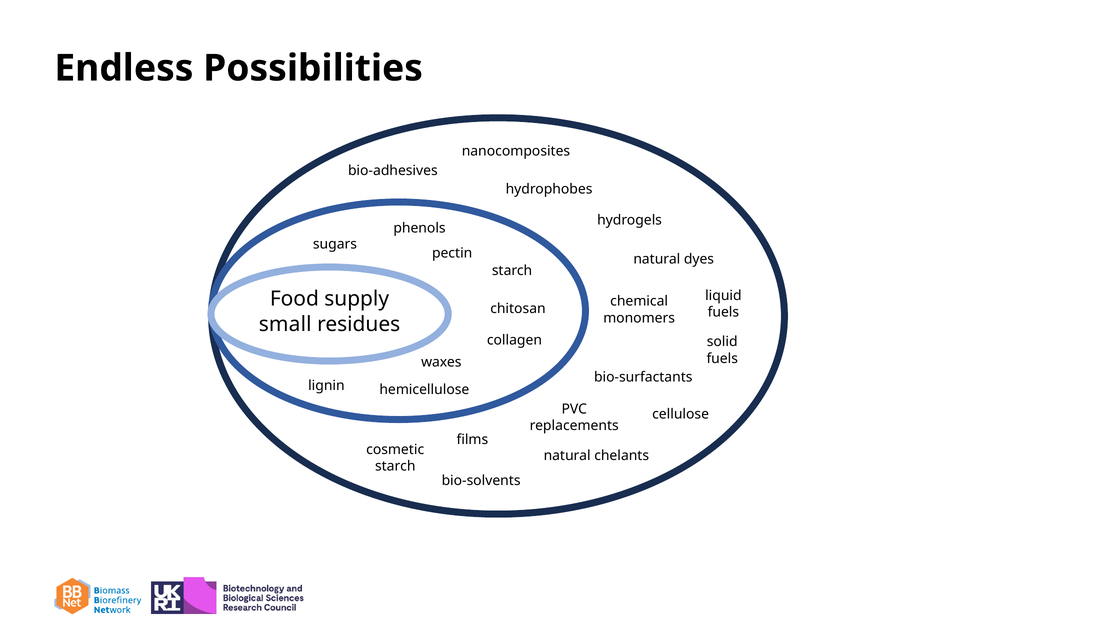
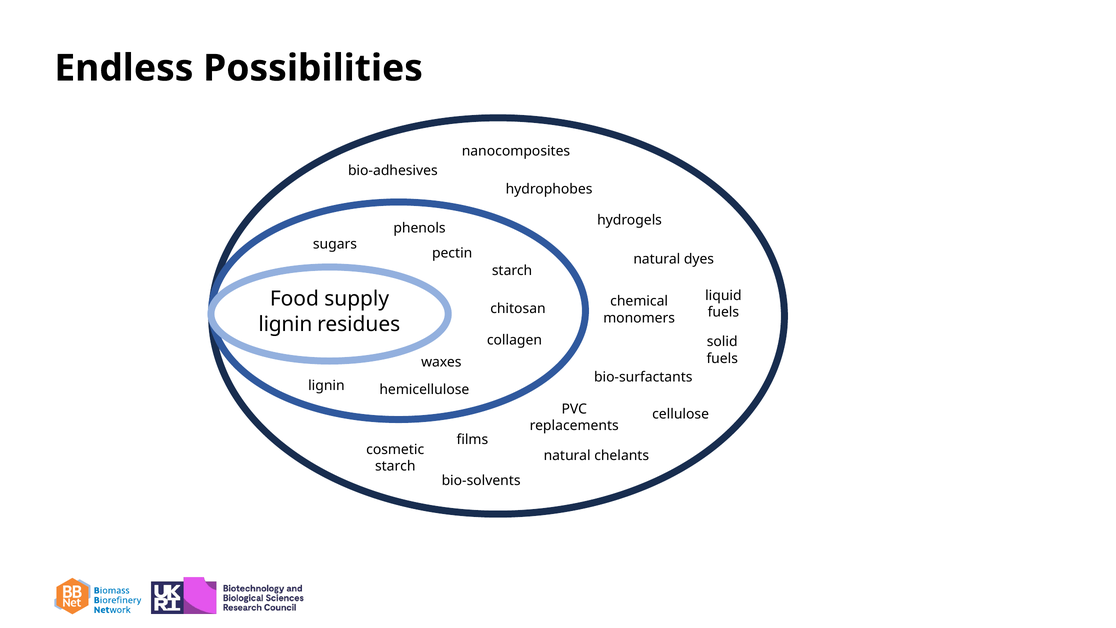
small: small -> lignin (285, 324)
